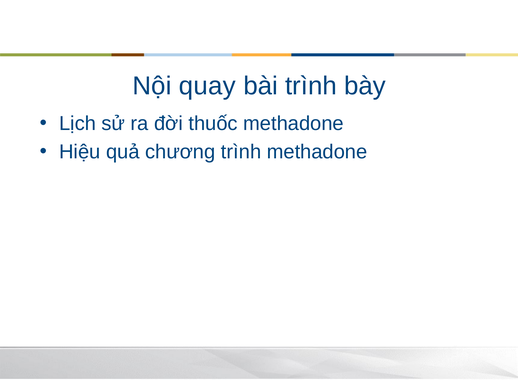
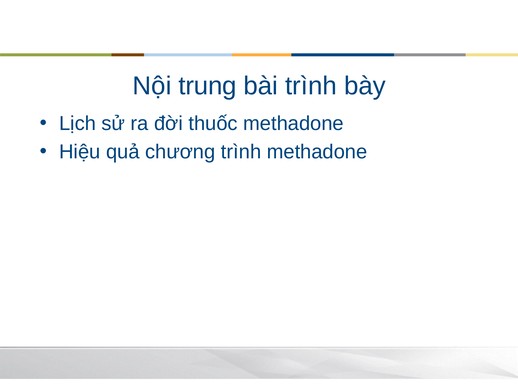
quay: quay -> trung (208, 86)
